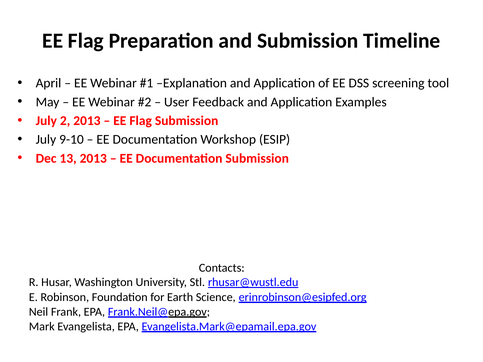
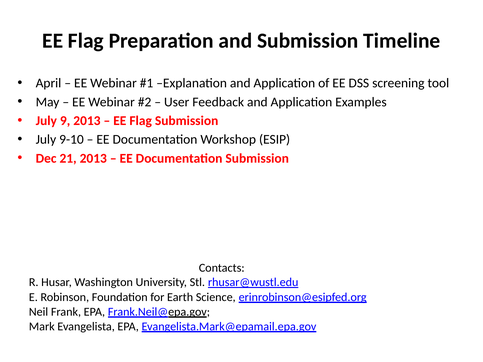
2: 2 -> 9 (65, 121)
13: 13 -> 21 (68, 158)
